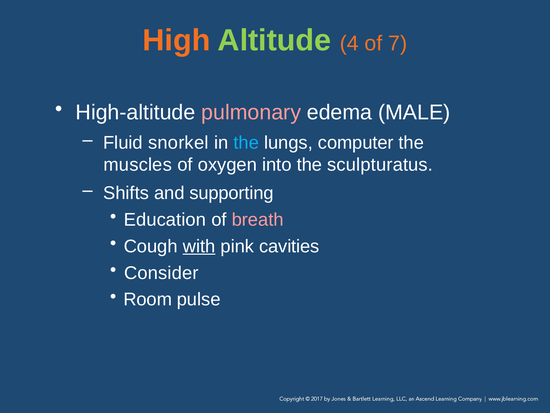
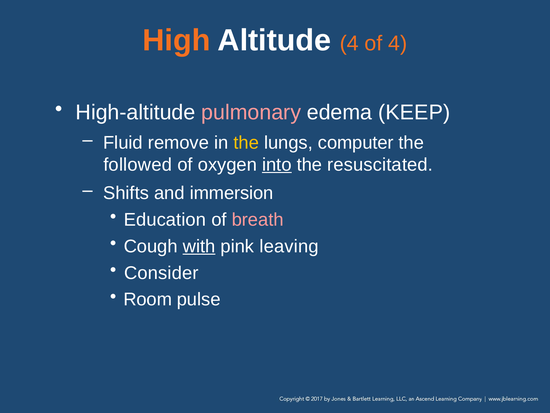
Altitude colour: light green -> white (274, 40)
of 7: 7 -> 4 (398, 44)
MALE: MALE -> KEEP (414, 112)
snorkel: snorkel -> remove (178, 142)
the colour: light blue -> yellow (246, 142)
muscles: muscles -> followed (138, 164)
into underline: none -> present (277, 164)
sculpturatus: sculpturatus -> resuscitated (380, 164)
supporting: supporting -> immersion (232, 193)
cavities: cavities -> leaving (289, 246)
